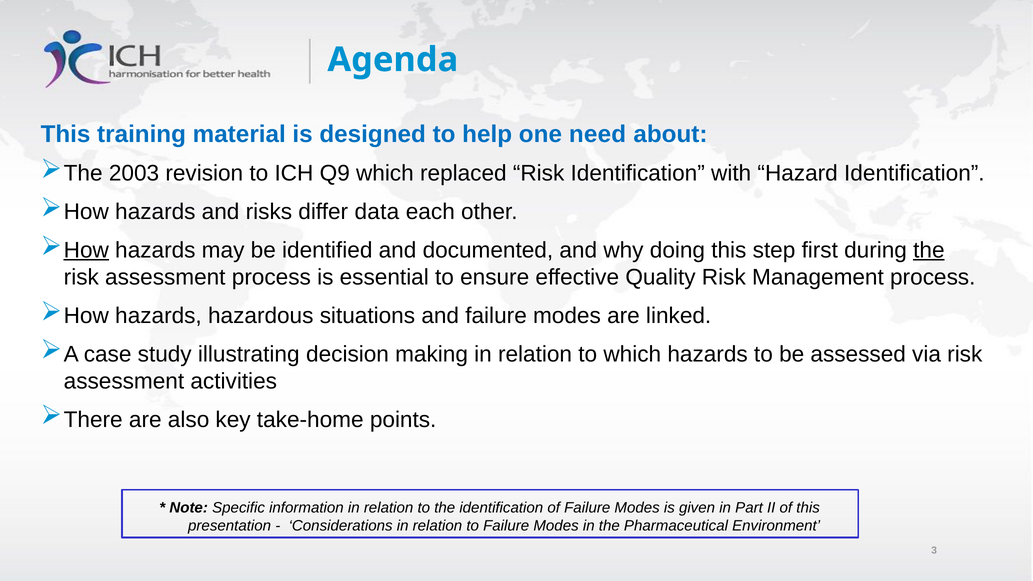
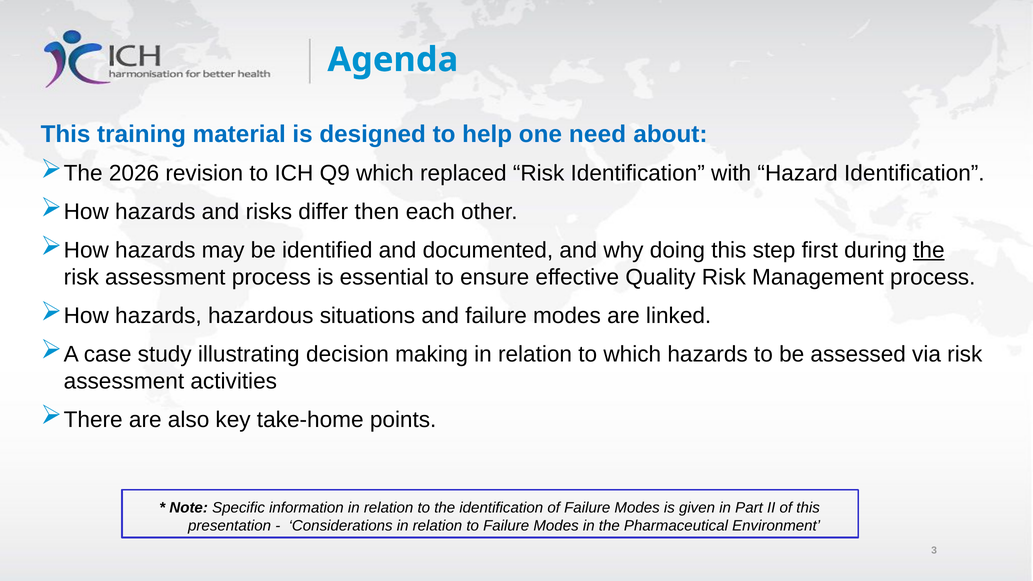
2003: 2003 -> 2026 (134, 173)
data: data -> then (377, 212)
How underline: present -> none (86, 250)
